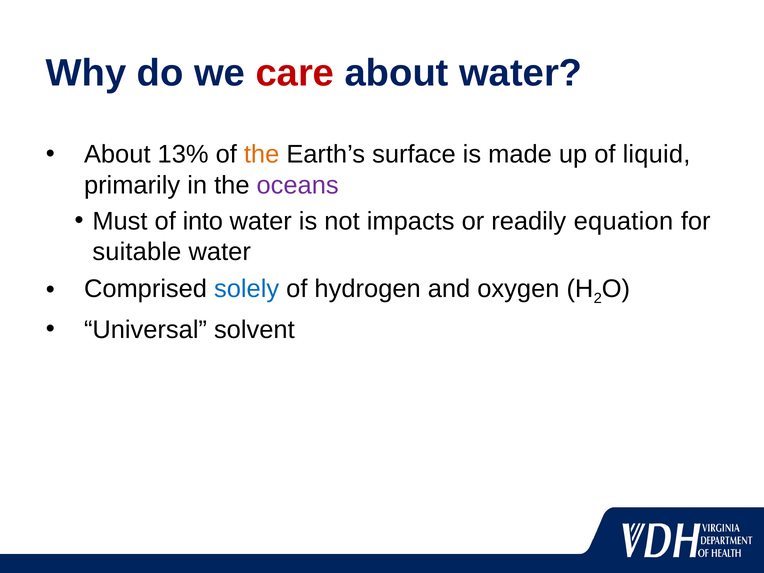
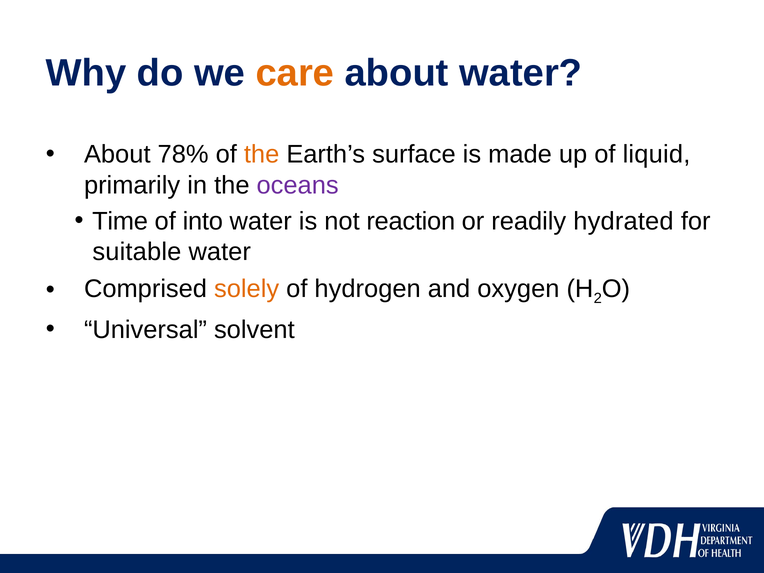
care colour: red -> orange (295, 73)
13%: 13% -> 78% (183, 155)
Must: Must -> Time (120, 221)
impacts: impacts -> reaction (411, 221)
equation: equation -> hydrated (623, 221)
solely colour: blue -> orange (247, 289)
